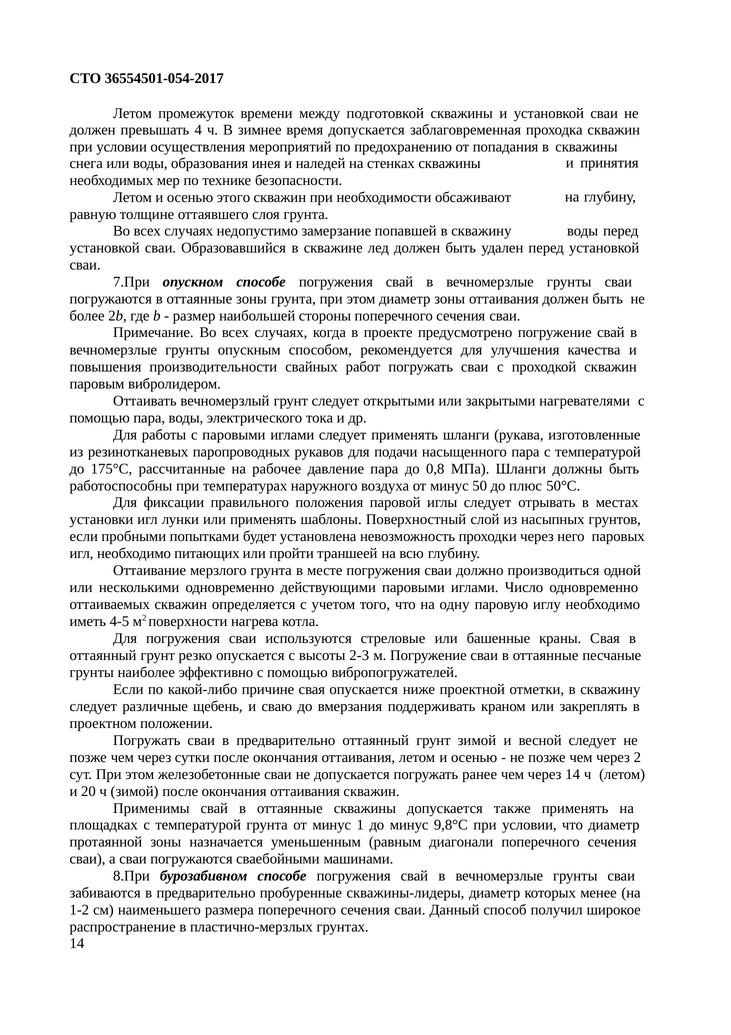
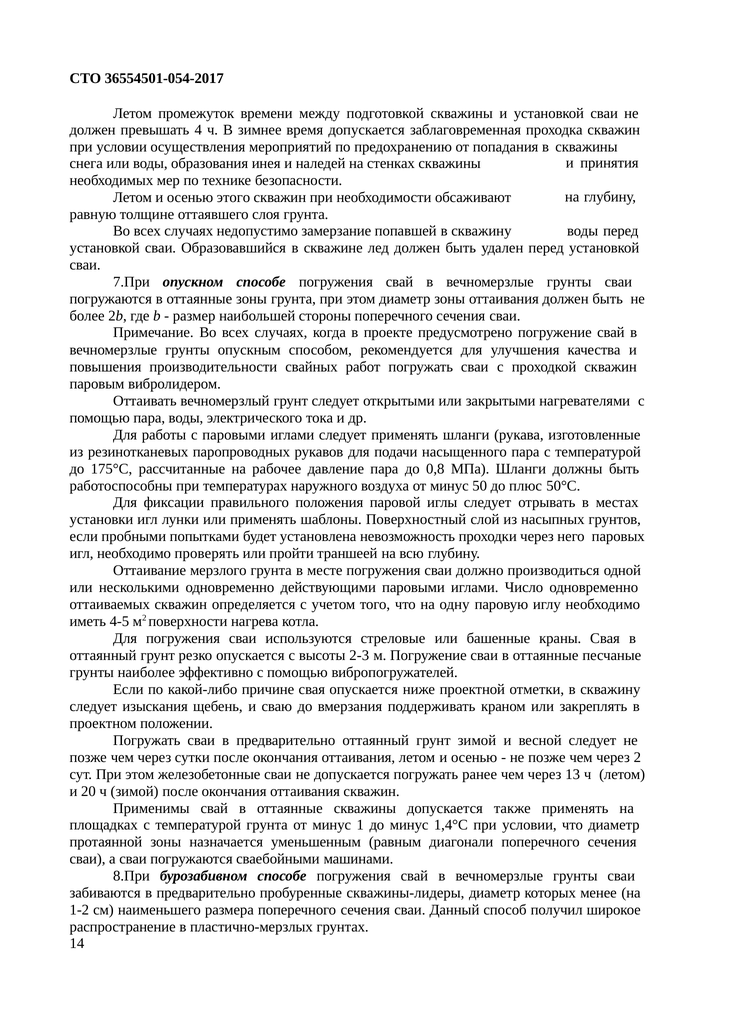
питающих: питающих -> проверять (207, 553)
различные: различные -> изыскания (155, 706)
через 14: 14 -> 13 (573, 774)
9,8°С: 9,8°С -> 1,4°С (451, 825)
